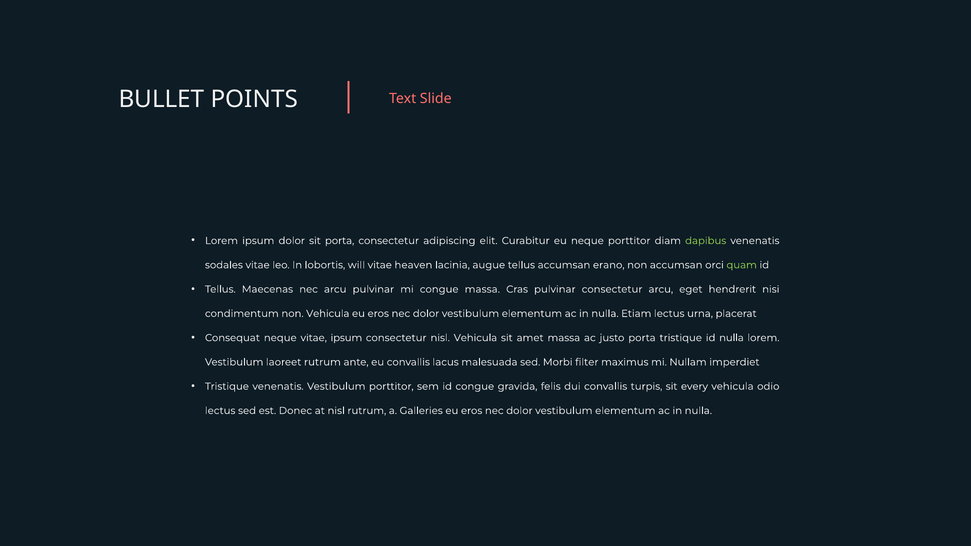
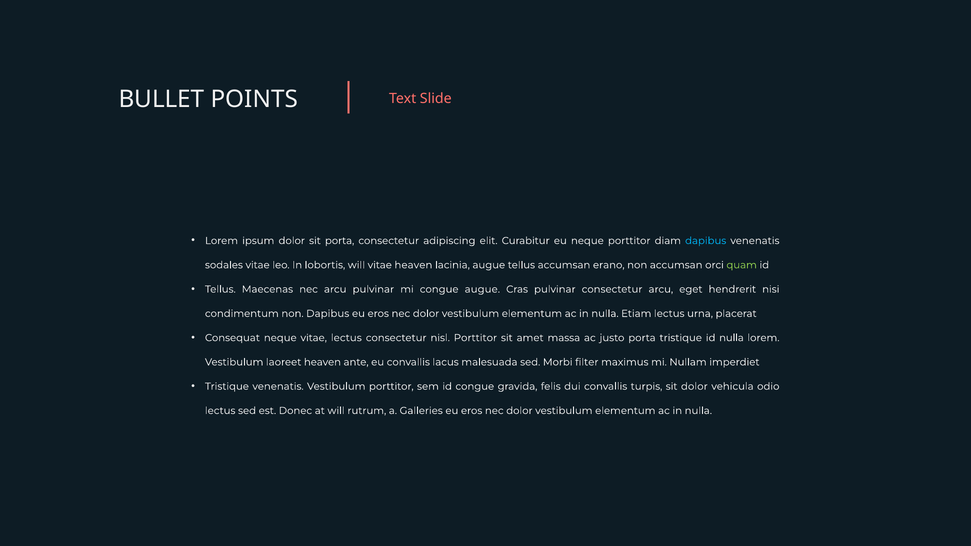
dapibus colour: light green -> light blue (706, 241)
congue massa: massa -> augue (482, 289)
non Vehicula: Vehicula -> Dapibus (328, 314)
vitae ipsum: ipsum -> lectus (346, 338)
nisl Vehicula: Vehicula -> Porttitor (475, 338)
laoreet rutrum: rutrum -> heaven (322, 362)
sit every: every -> dolor (694, 387)
at nisl: nisl -> will (336, 411)
